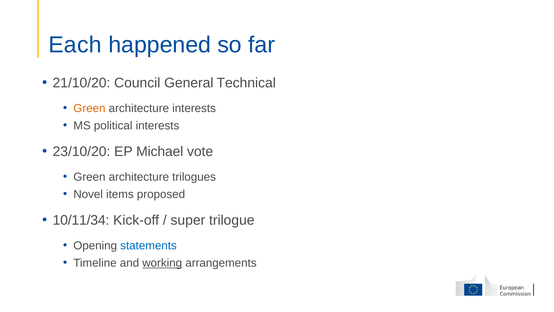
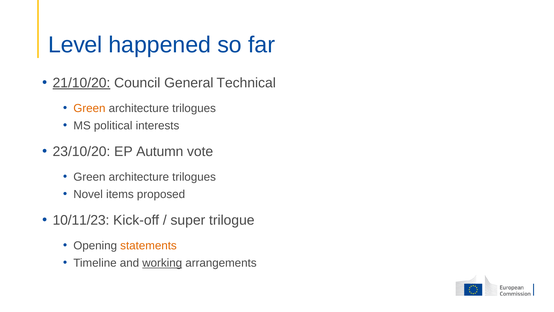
Each: Each -> Level (75, 45)
21/10/20 underline: none -> present (81, 83)
interests: interests -> trilogues (194, 108)
Michael: Michael -> Autumn (160, 151)
10/11/34: 10/11/34 -> 10/11/23 (81, 220)
statements colour: blue -> orange (148, 245)
